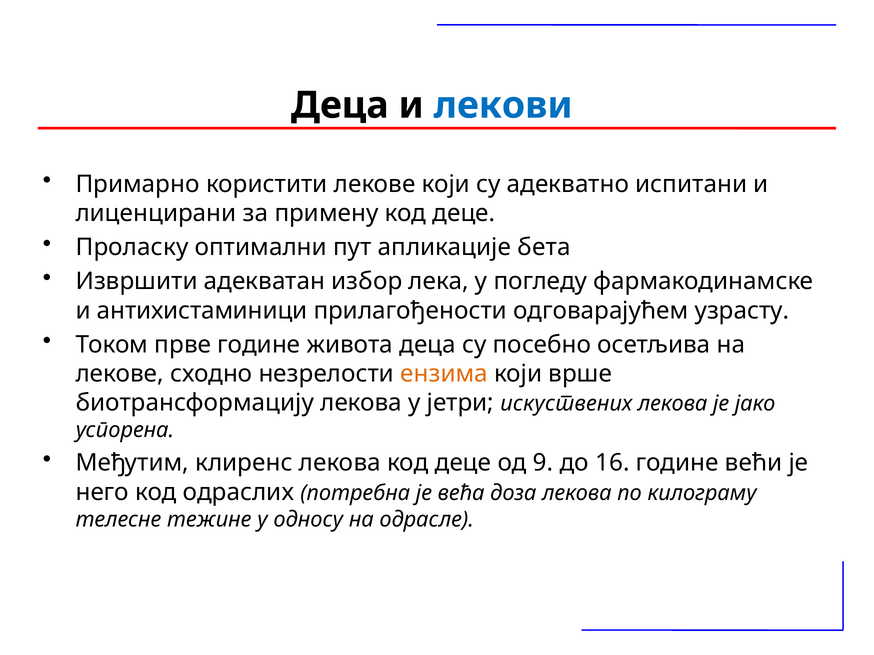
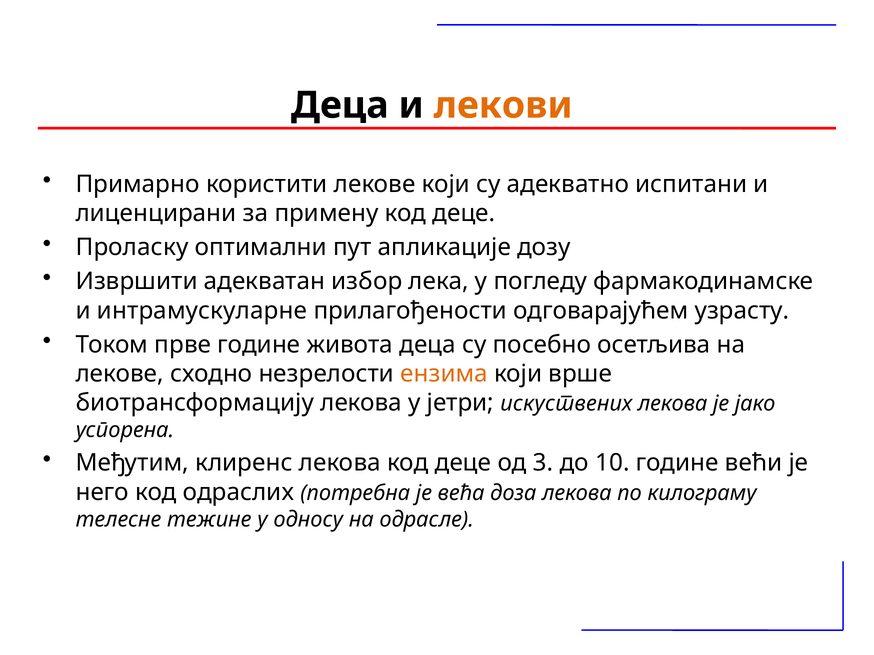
лекови colour: blue -> orange (503, 105)
бета: бета -> дозу (544, 248)
антихистаминици: антихистаминици -> интрамускуларне (202, 311)
9: 9 -> 3 (543, 463)
16: 16 -> 10 (612, 463)
